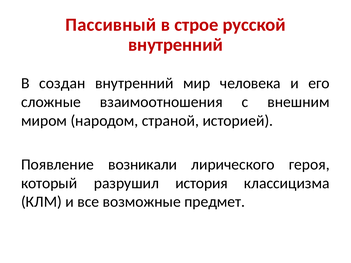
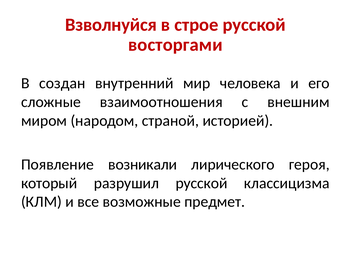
Пассивный: Пассивный -> Взволнуйся (111, 25)
внутренний: внутренний -> восторгами (175, 45)
разрушил история: история -> русской (202, 183)
